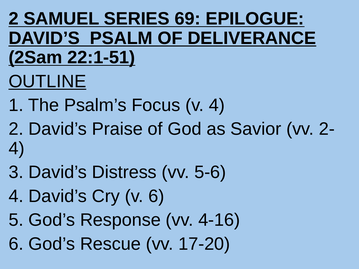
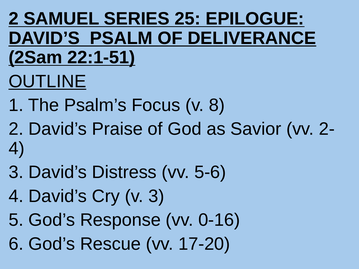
69: 69 -> 25 (188, 19)
v 4: 4 -> 8 (217, 105)
v 6: 6 -> 3 (156, 196)
4-16: 4-16 -> 0-16 (219, 220)
